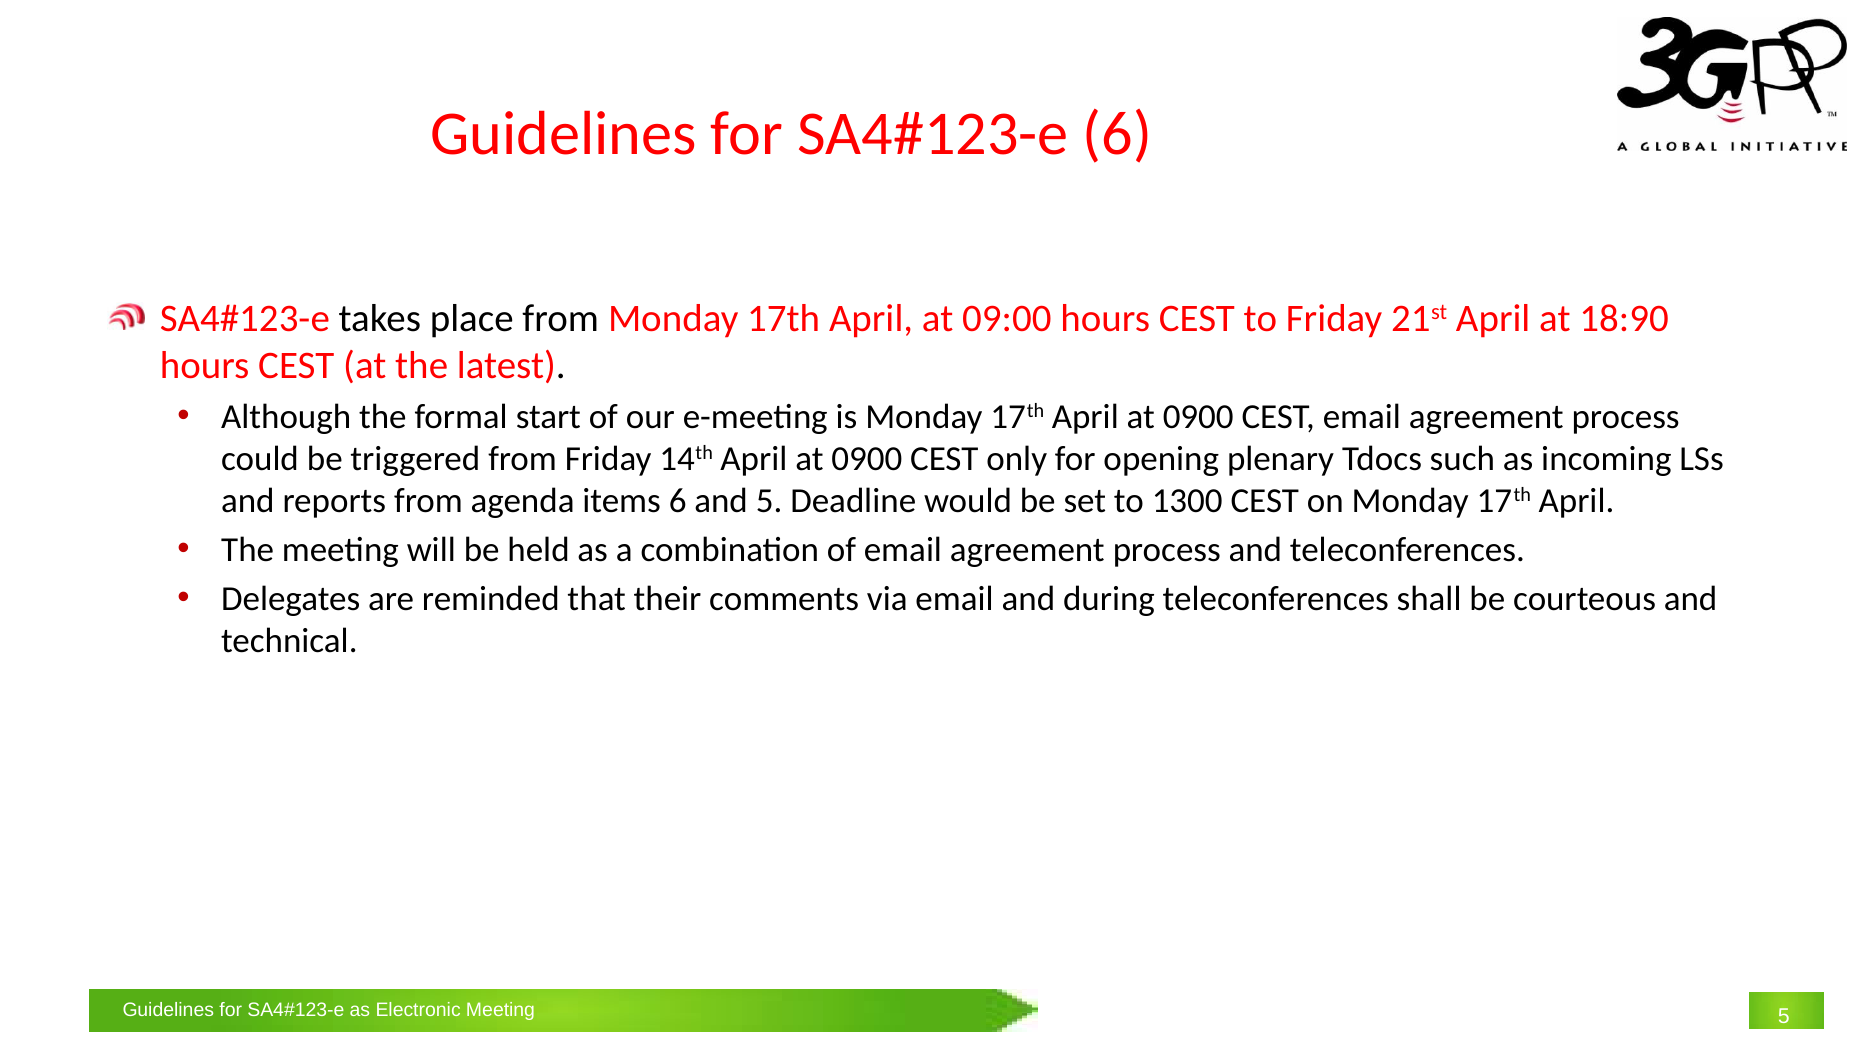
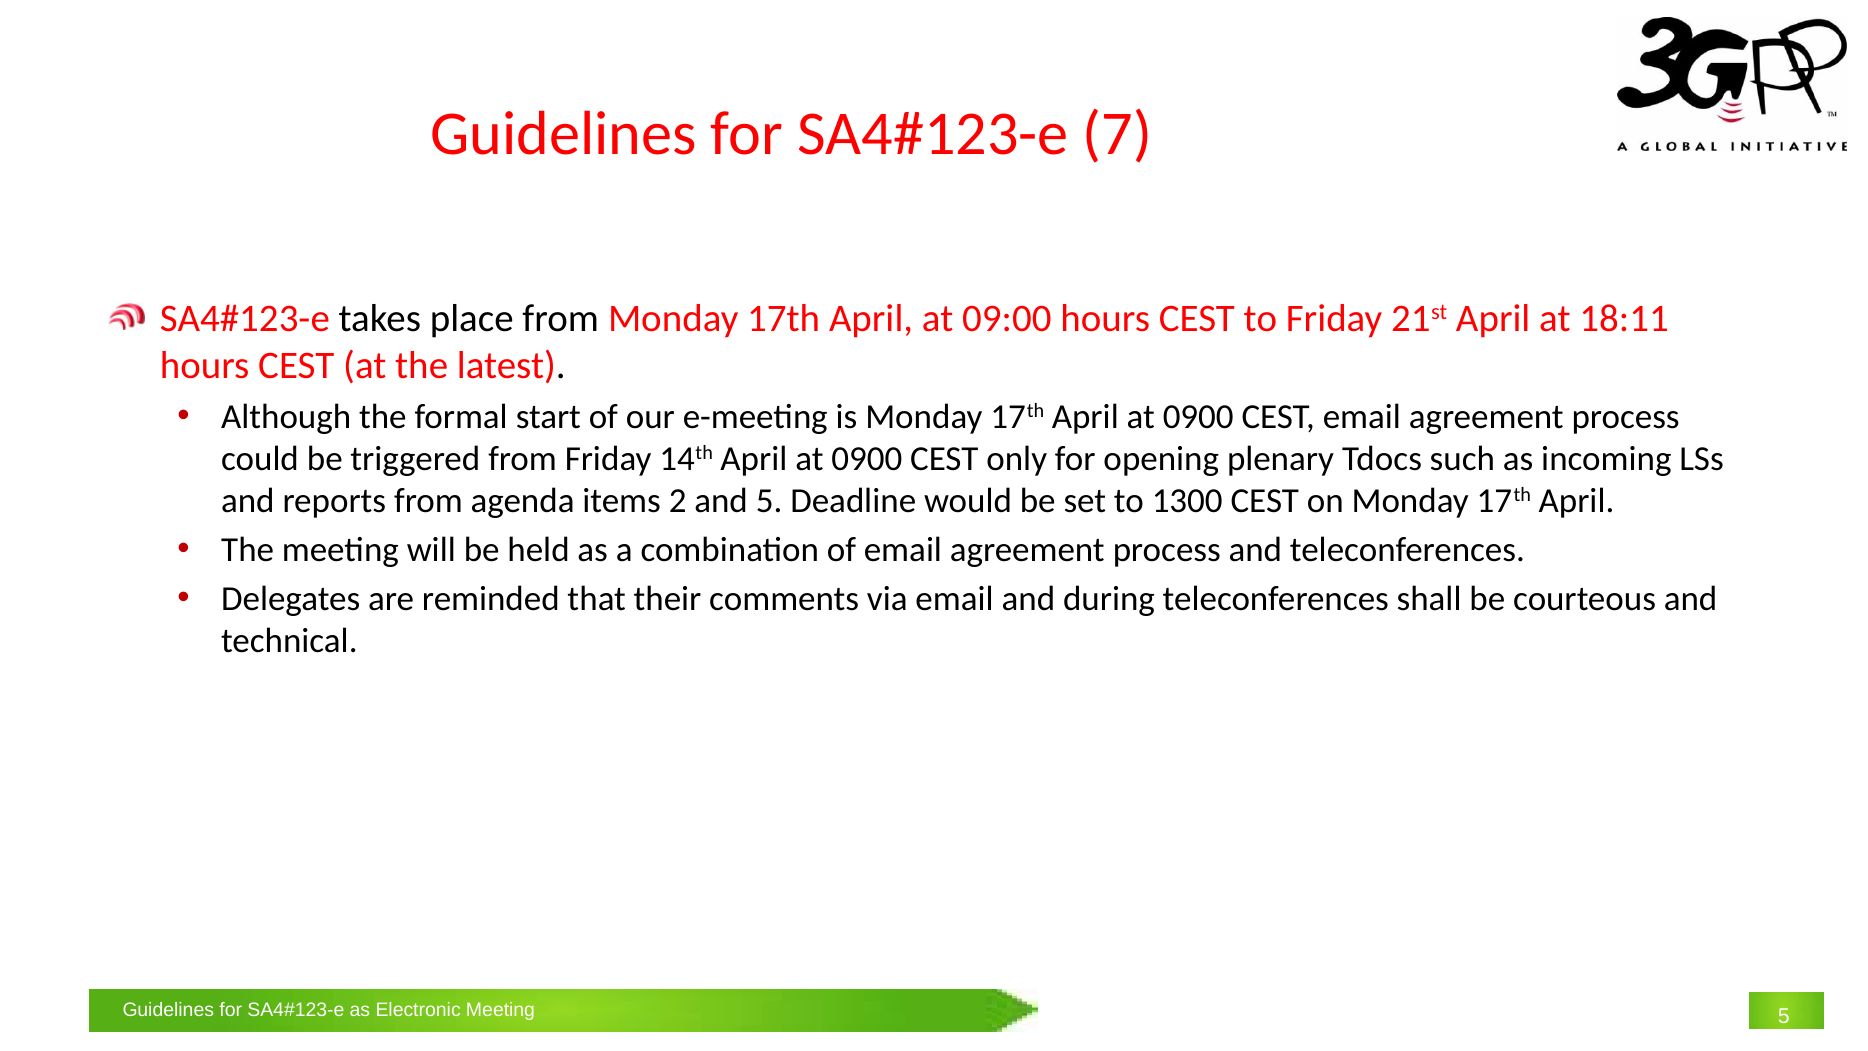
6: 6 -> 7 (1118, 134)
18:90: 18:90 -> 18:11 (1624, 319)
items 6: 6 -> 2 (678, 501)
